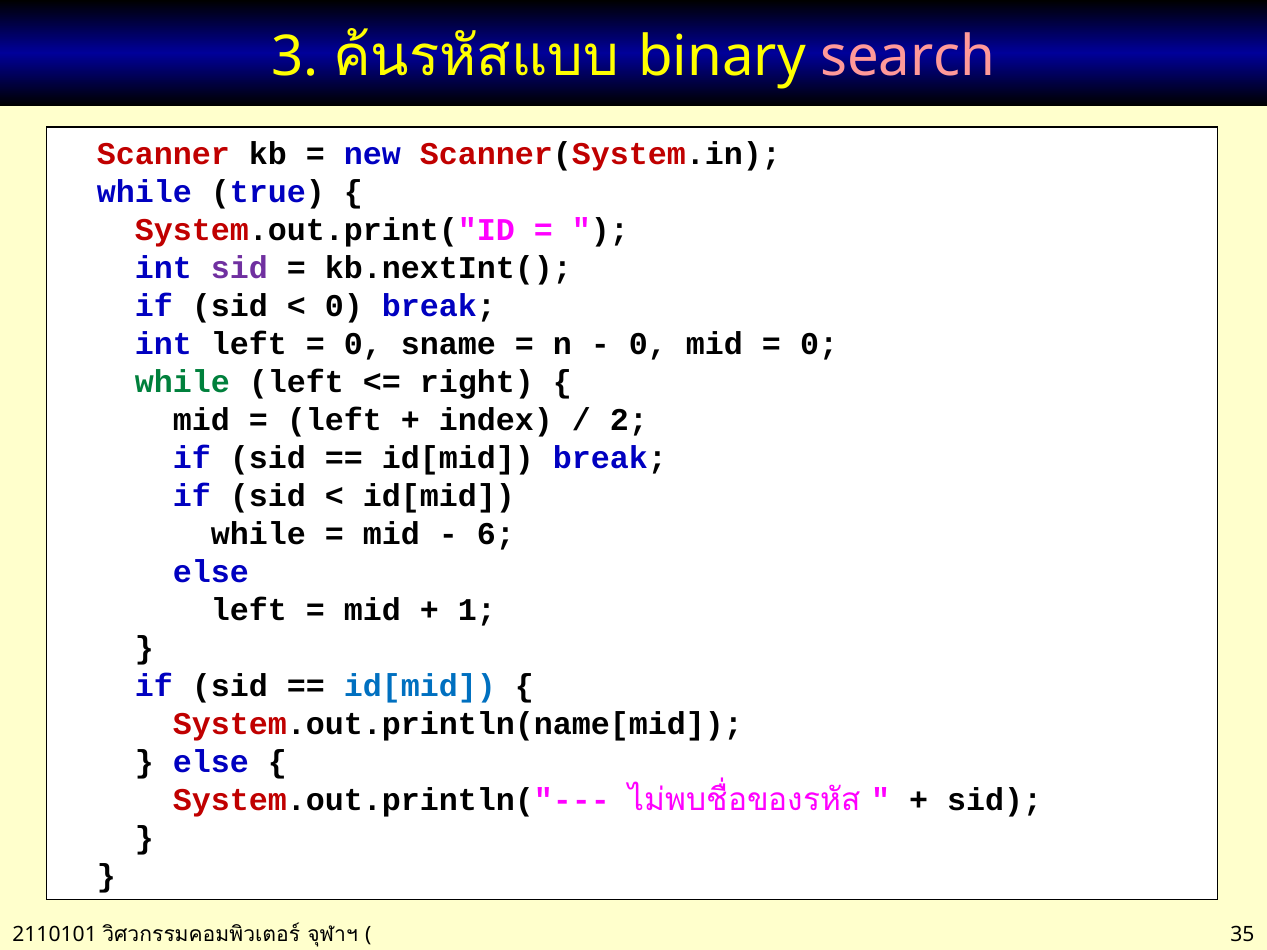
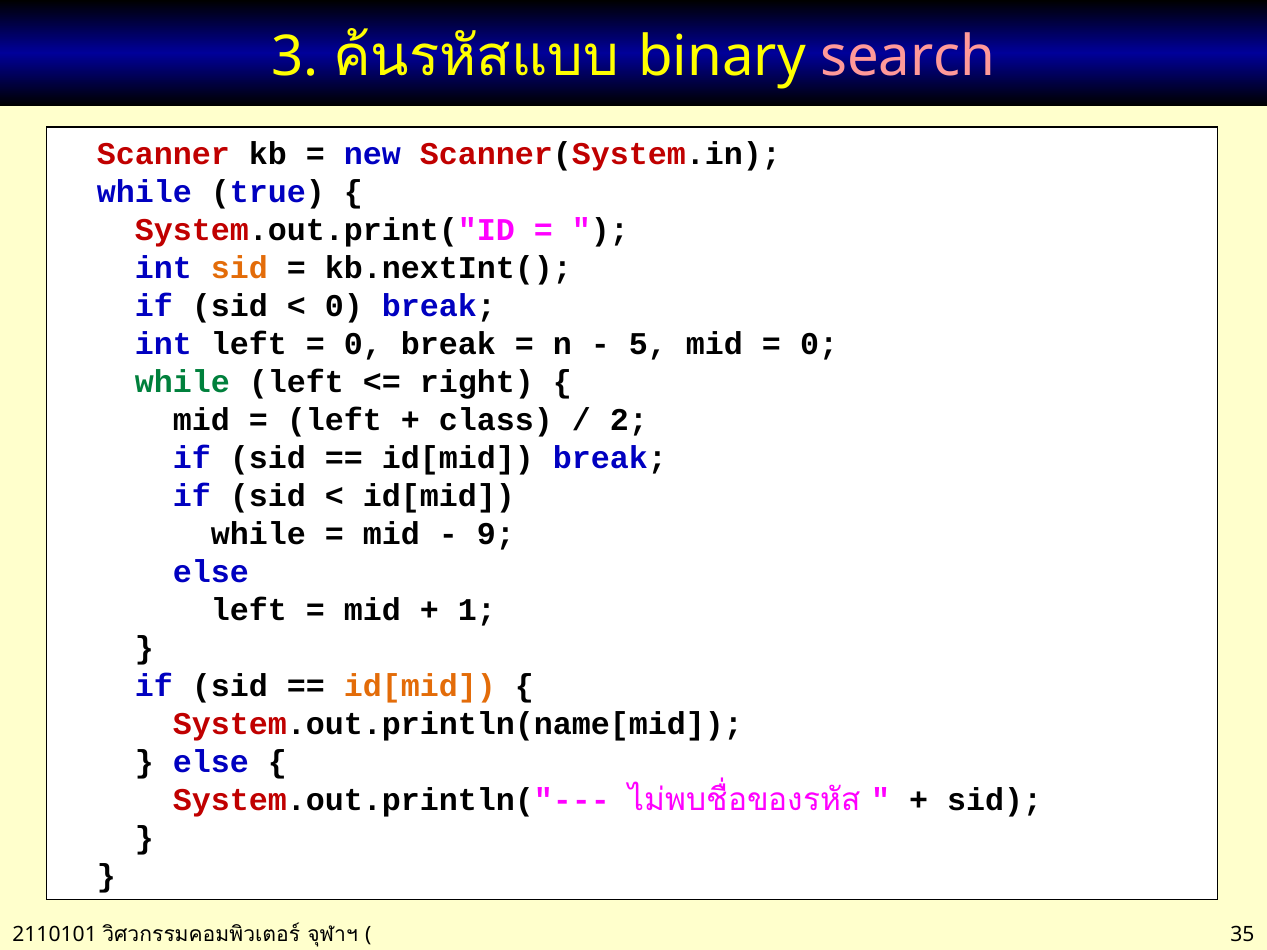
sid colour: purple -> orange (239, 269)
sname: sname -> break (448, 345)
0: 0 -> 5 (648, 345)
index: index -> class (496, 421)
6: 6 -> 9 (496, 535)
id[mid colour: blue -> orange (420, 687)
